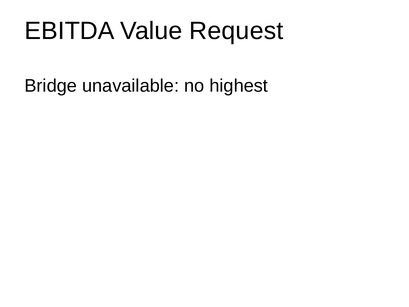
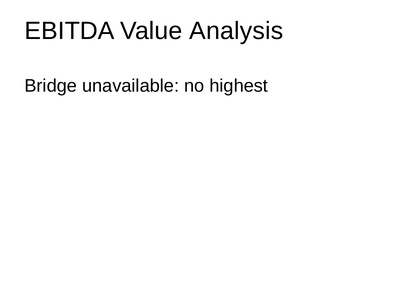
Request: Request -> Analysis (236, 31)
